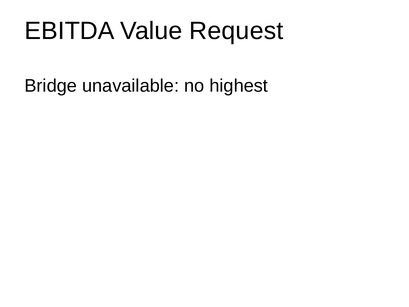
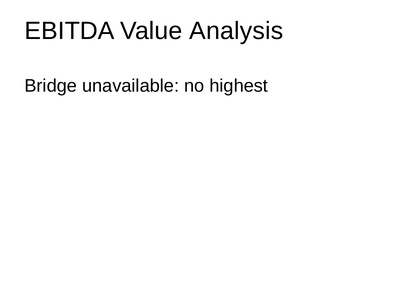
Request: Request -> Analysis (236, 31)
